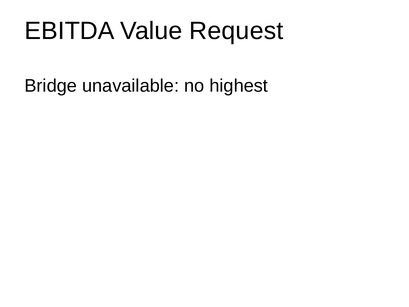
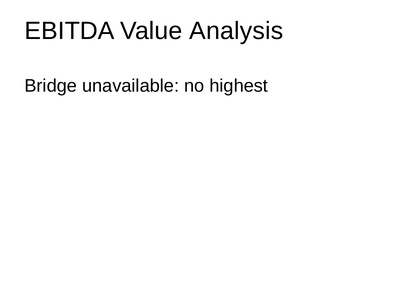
Request: Request -> Analysis (236, 31)
